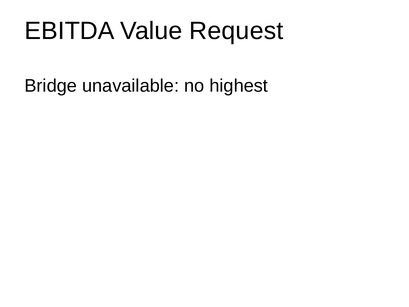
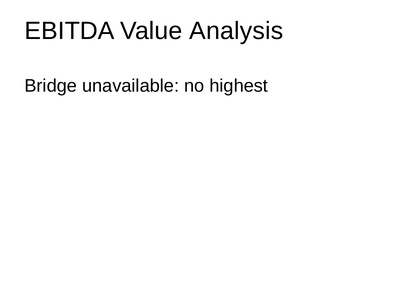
Request: Request -> Analysis (236, 31)
